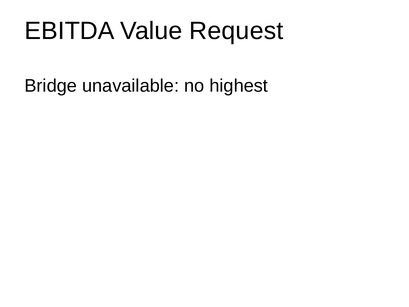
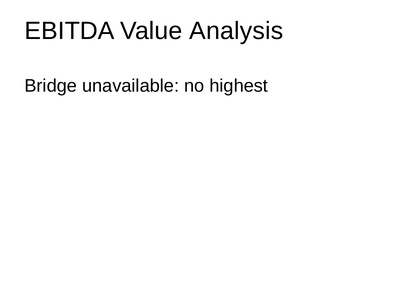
Request: Request -> Analysis (236, 31)
